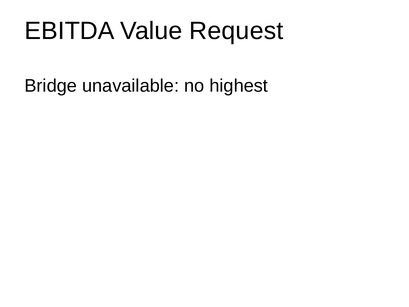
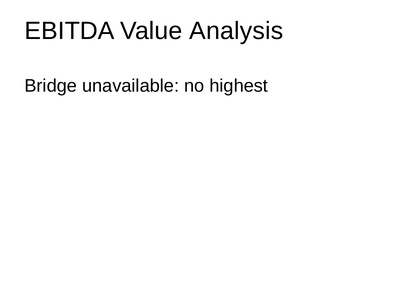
Request: Request -> Analysis (236, 31)
